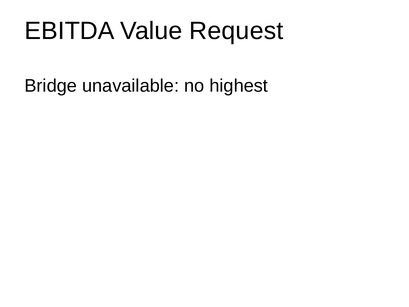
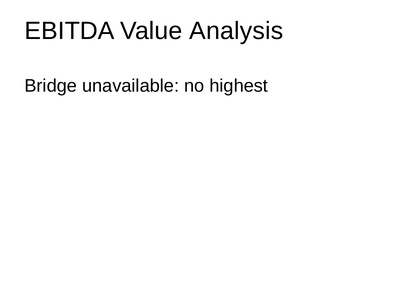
Request: Request -> Analysis (236, 31)
